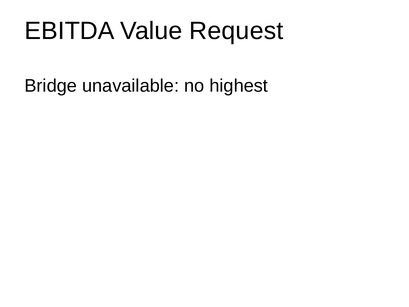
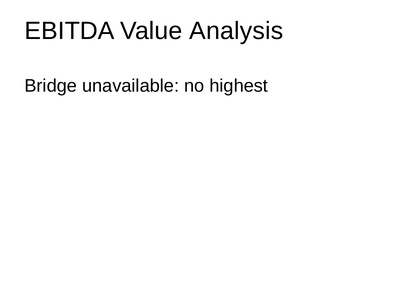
Request: Request -> Analysis (236, 31)
